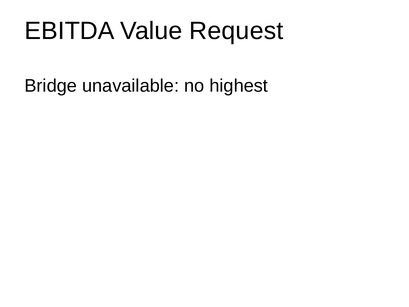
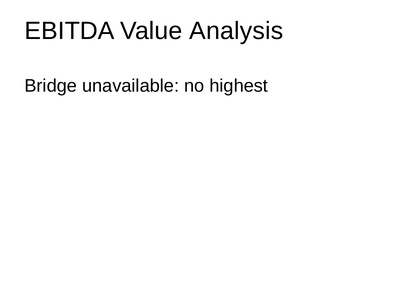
Request: Request -> Analysis (236, 31)
